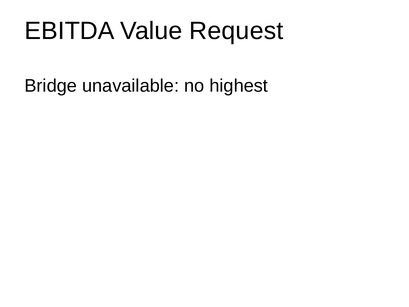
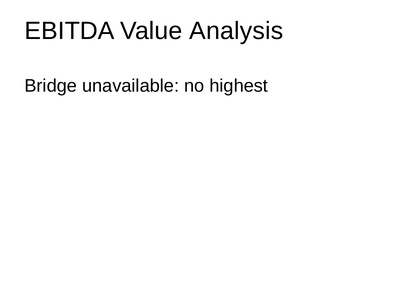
Request: Request -> Analysis (236, 31)
